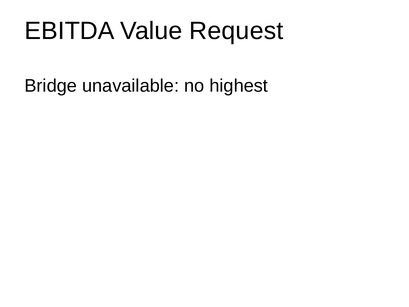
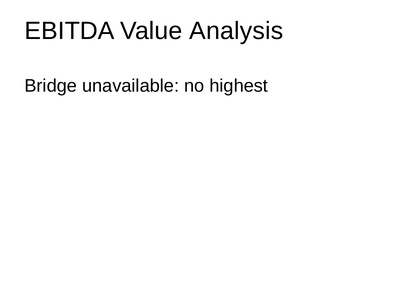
Request: Request -> Analysis (236, 31)
